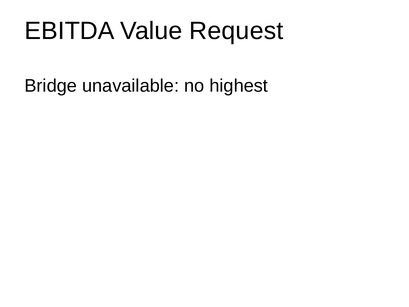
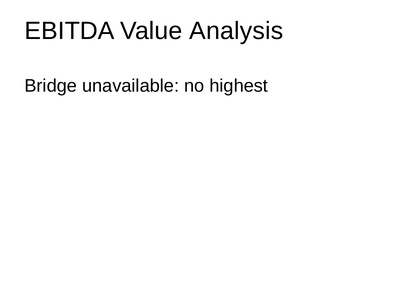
Request: Request -> Analysis (236, 31)
